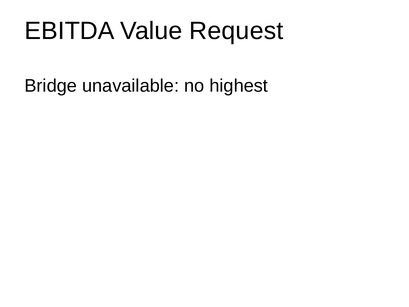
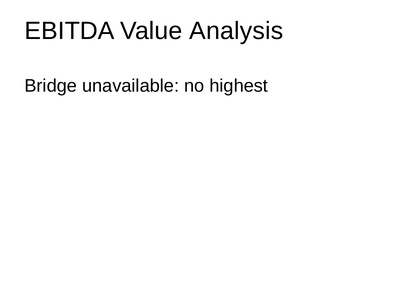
Request: Request -> Analysis (236, 31)
